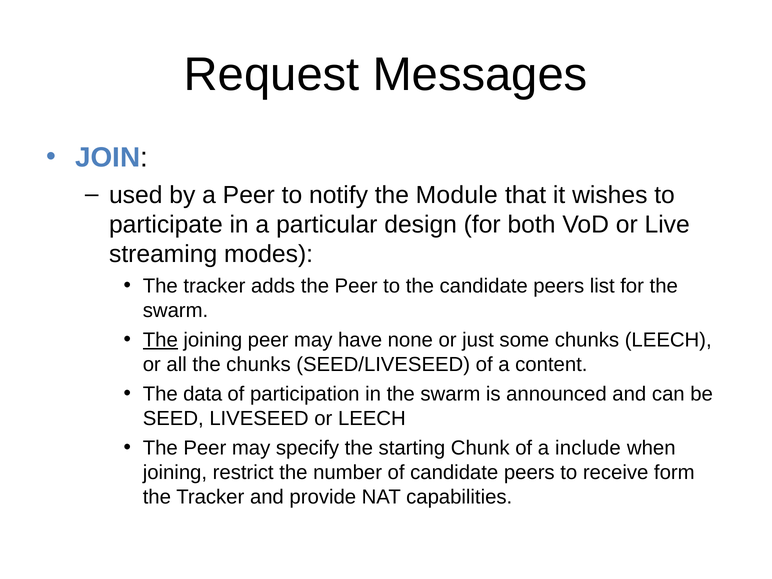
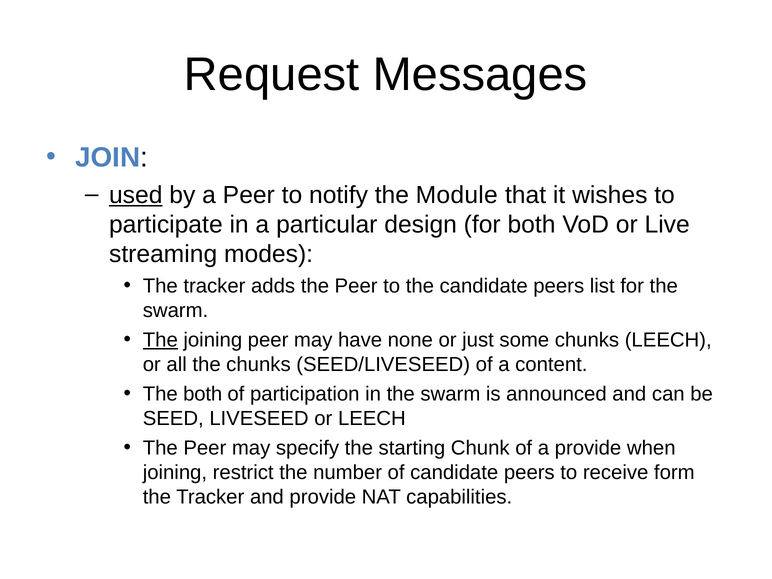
used underline: none -> present (136, 195)
The data: data -> both (203, 394)
a include: include -> provide (588, 448)
